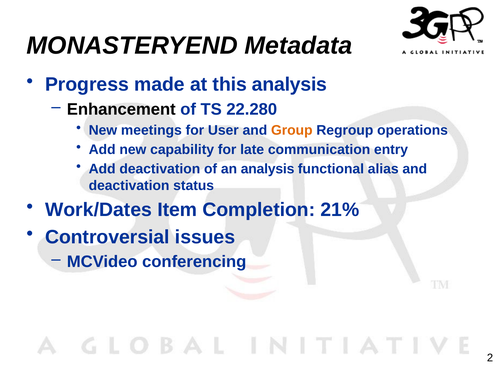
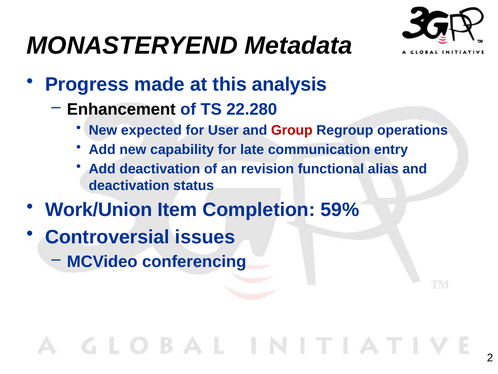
meetings: meetings -> expected (151, 130)
Group colour: orange -> red (292, 130)
an analysis: analysis -> revision (268, 169)
Work/Dates: Work/Dates -> Work/Union (99, 210)
21%: 21% -> 59% (340, 210)
